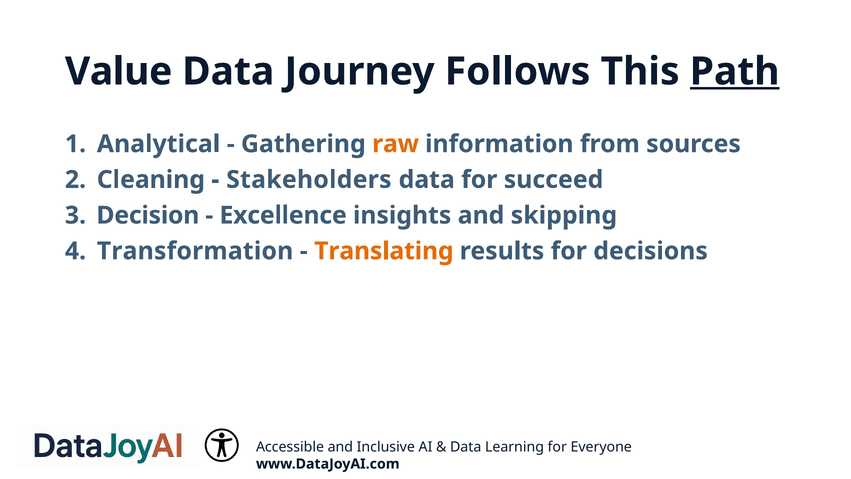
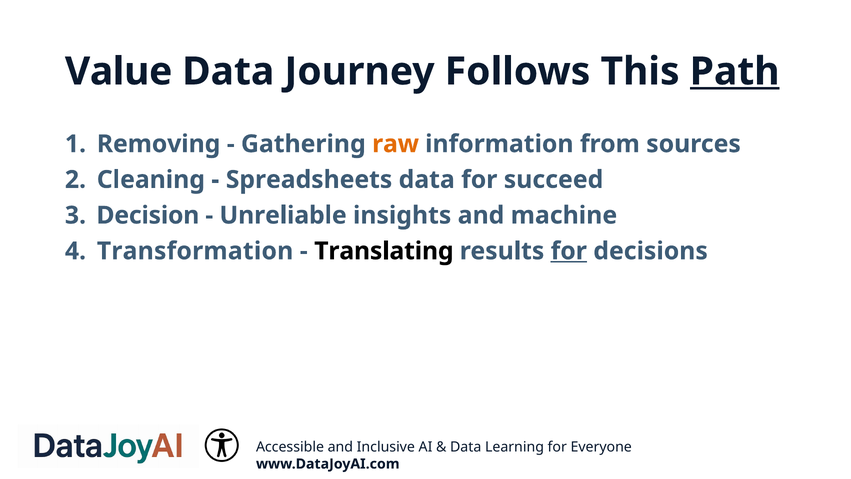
Analytical: Analytical -> Removing (159, 144)
Stakeholders: Stakeholders -> Spreadsheets (309, 180)
Excellence: Excellence -> Unreliable (283, 215)
skipping: skipping -> machine (564, 215)
Translating colour: orange -> black (384, 251)
for underline: none -> present (569, 251)
